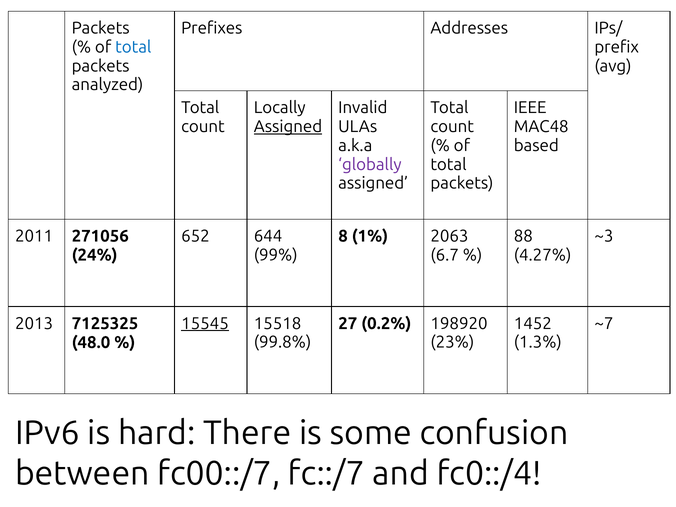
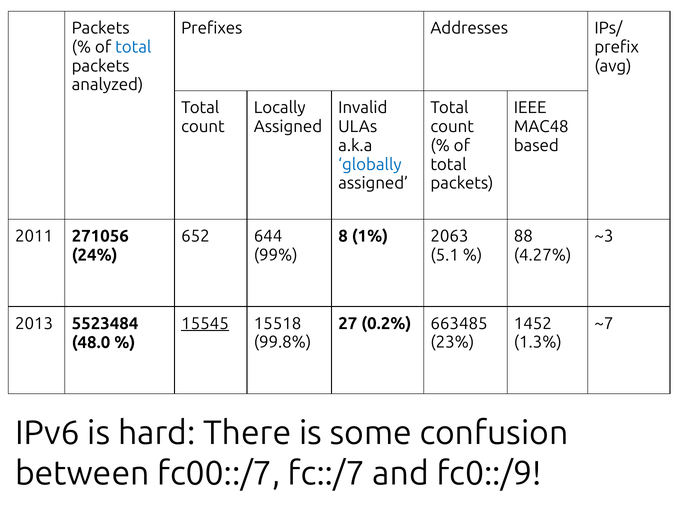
Assigned underline: present -> none (288, 127)
globally colour: purple -> blue (370, 164)
6.7: 6.7 -> 5.1 (445, 255)
198920: 198920 -> 663485 (459, 323)
7125325: 7125325 -> 5523484 (105, 323)
fc0::/4: fc0::/4 -> fc0::/9 (489, 474)
